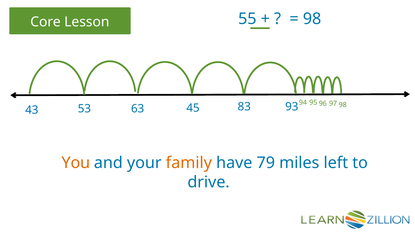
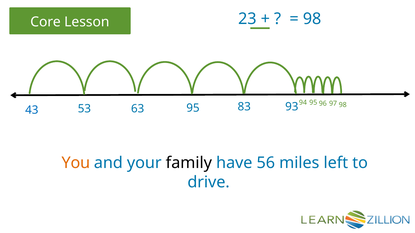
55: 55 -> 23 (247, 19)
63 45: 45 -> 95 (193, 108)
family colour: orange -> black (189, 163)
79: 79 -> 56 (266, 163)
